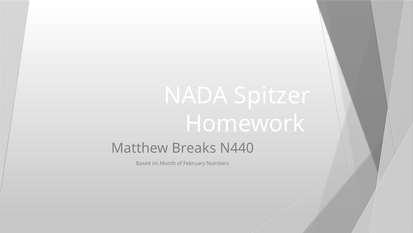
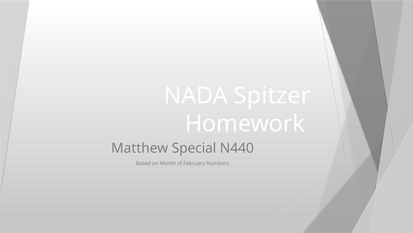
Breaks: Breaks -> Special (194, 148)
